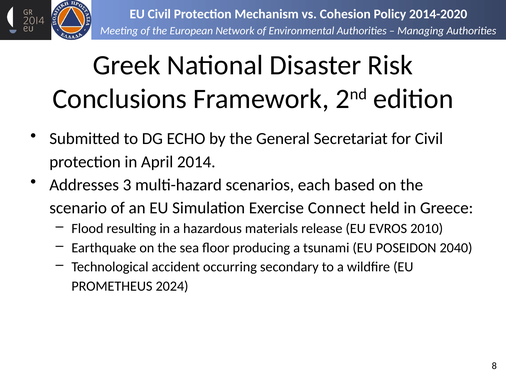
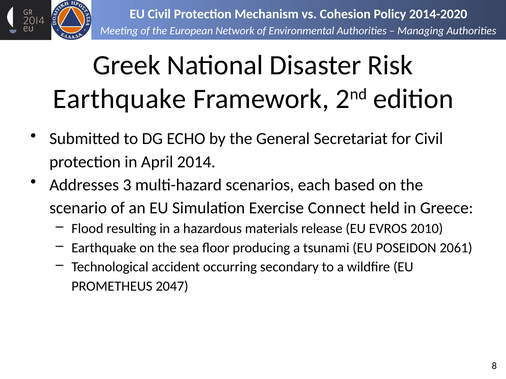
Conclusions: Conclusions -> Earthquake (119, 99)
2040: 2040 -> 2061 (456, 248)
2024: 2024 -> 2047 (172, 287)
